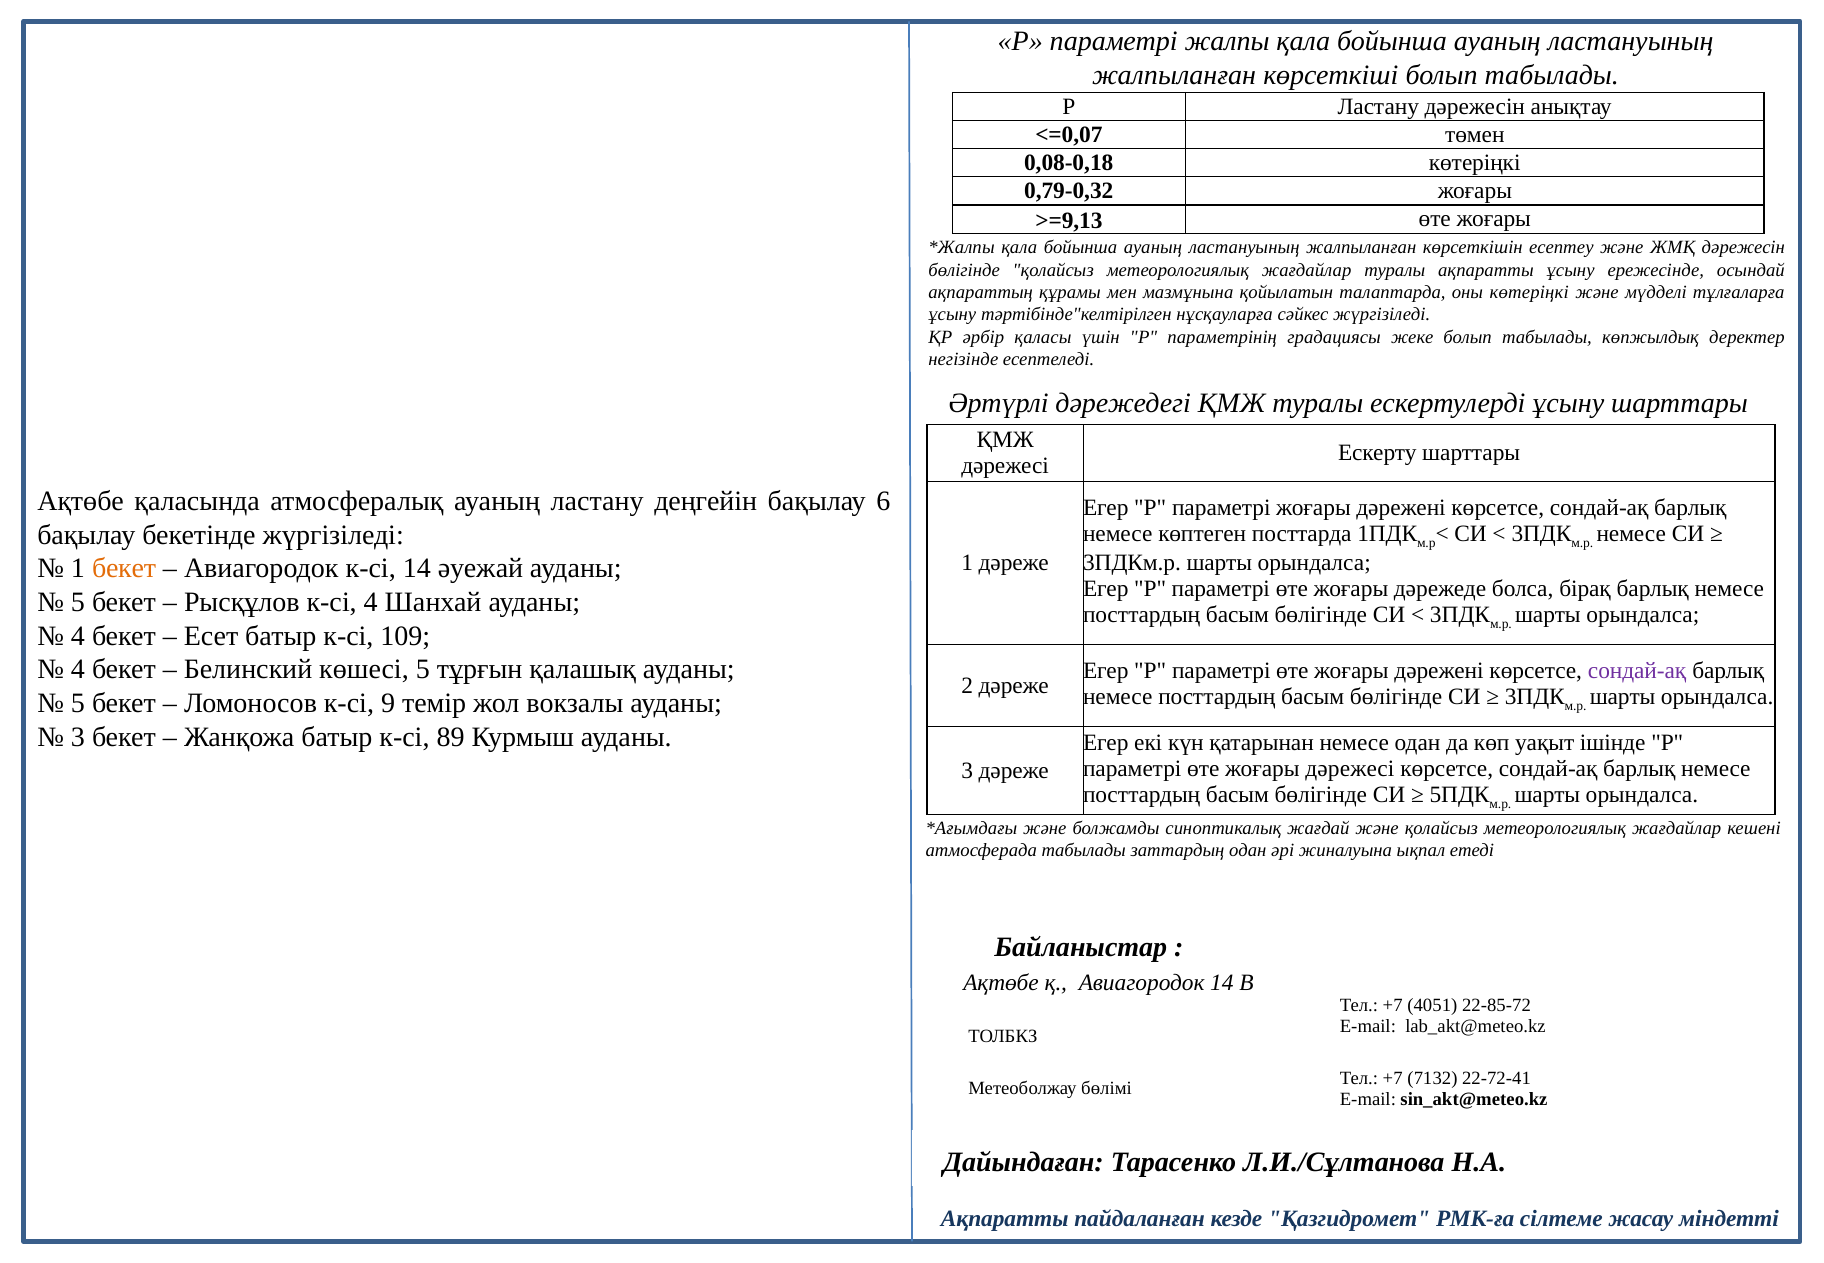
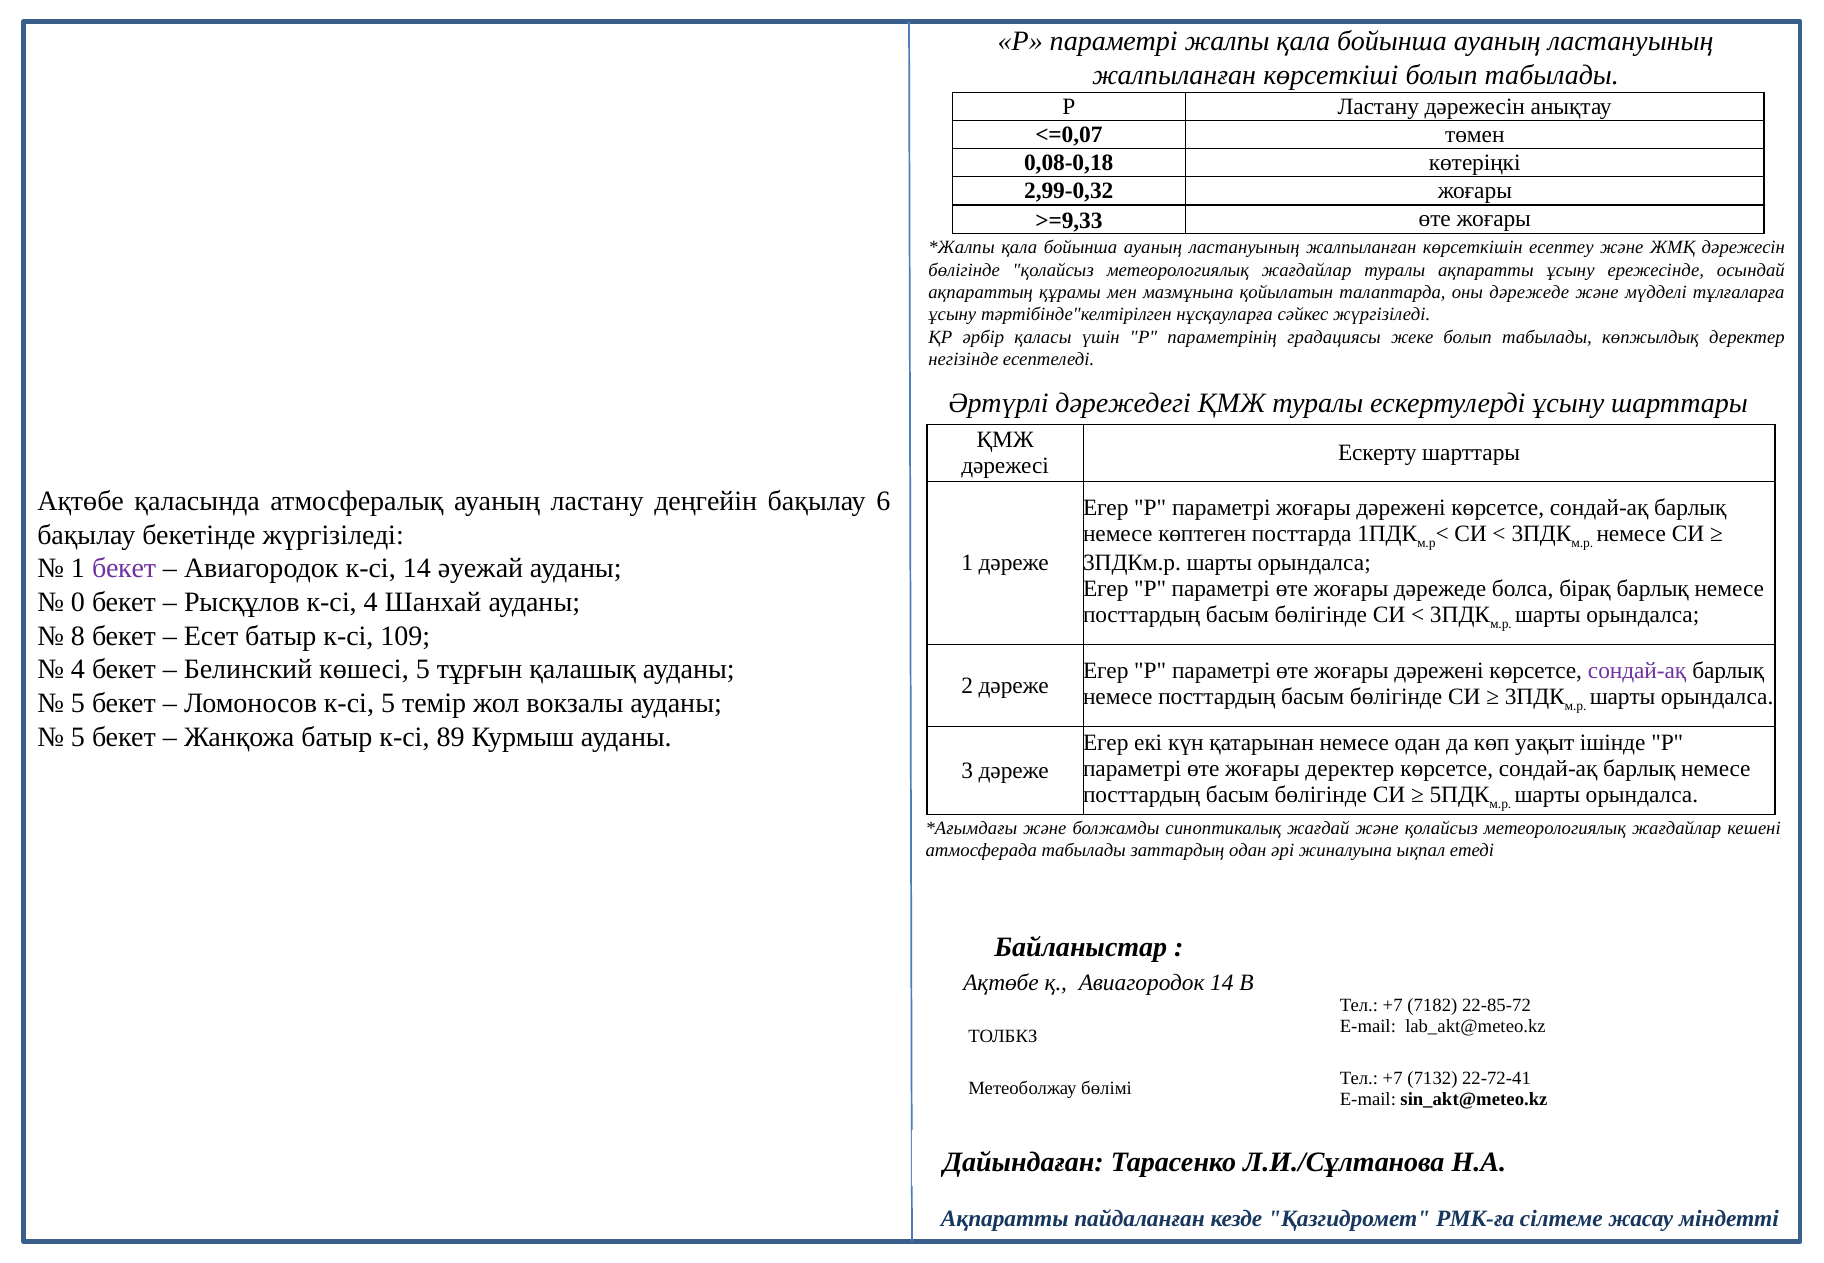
0,79-0,32: 0,79-0,32 -> 2,99-0,32 (1069, 191)
>=9,13: >=9,13 -> >=9,33 (1069, 220)
оны көтеріңкі: көтеріңкі -> дәрежеде (1529, 292)
бекет colour: orange -> purple (124, 569)
5: 5 -> 0 (78, 602)
4: 4 -> 8 (78, 636)
к-сі 9: 9 -> 5 (388, 703)
3: 3 -> 5 (78, 737)
жоғары дәрежесі: дәрежесі -> деректер (1350, 769)
4051: 4051 -> 7182 (1432, 1005)
